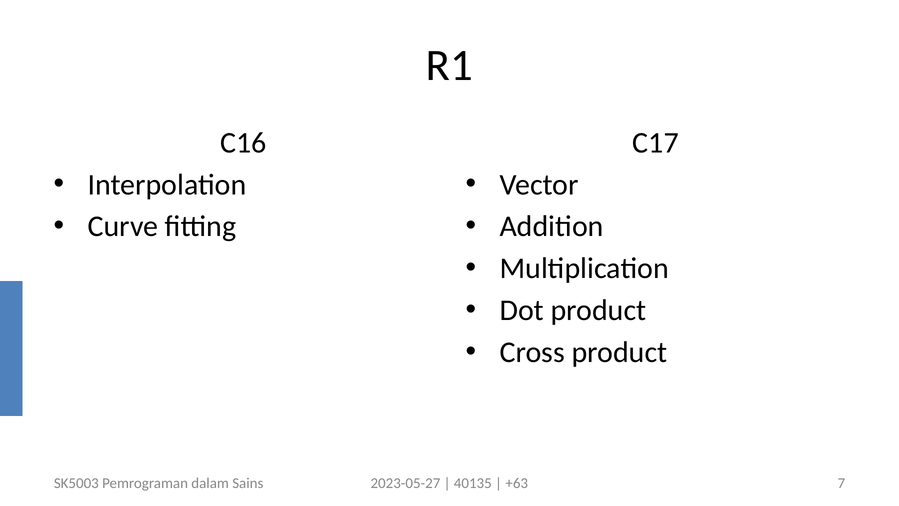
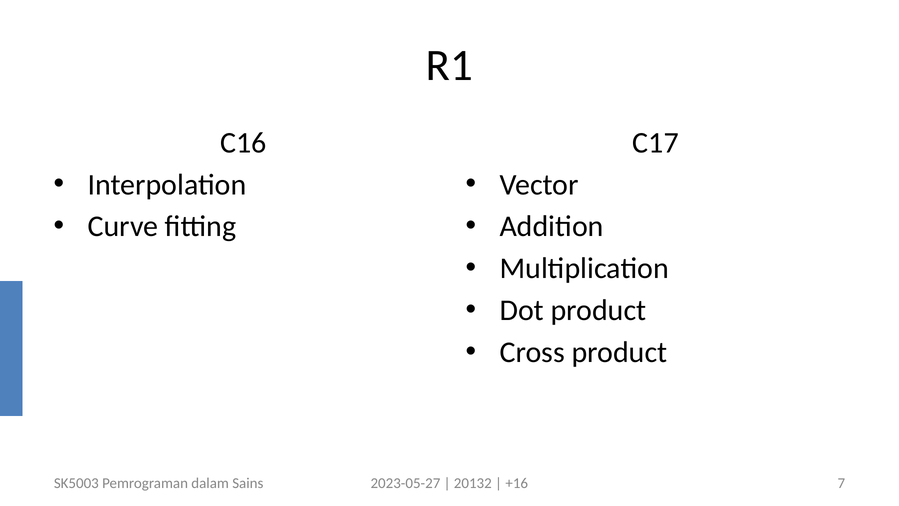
40135: 40135 -> 20132 (473, 483)
+63: +63 -> +16 (517, 483)
